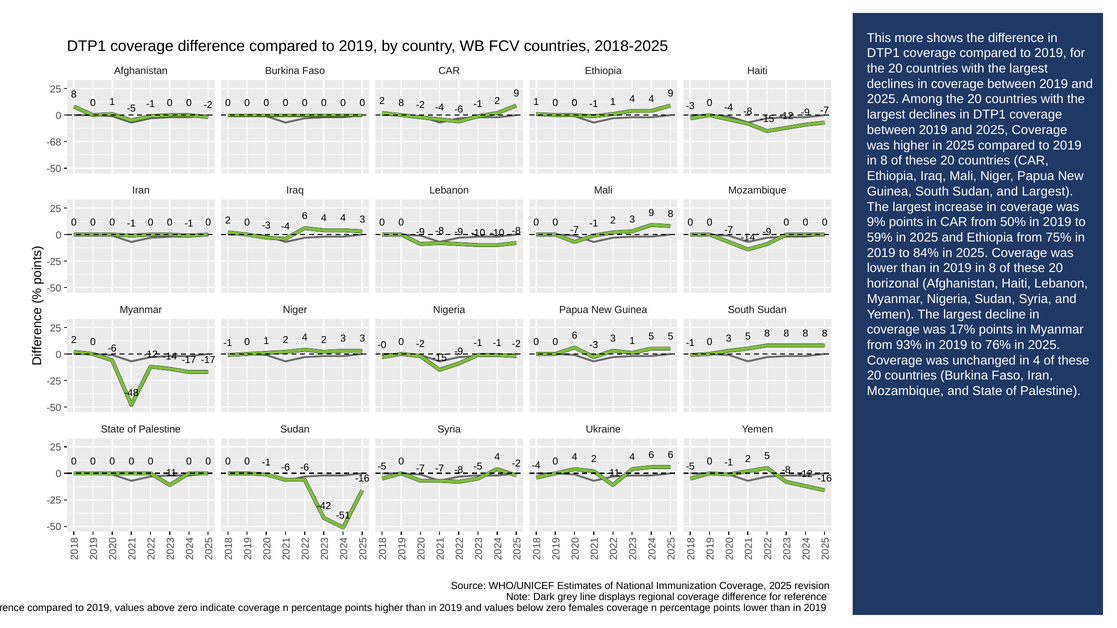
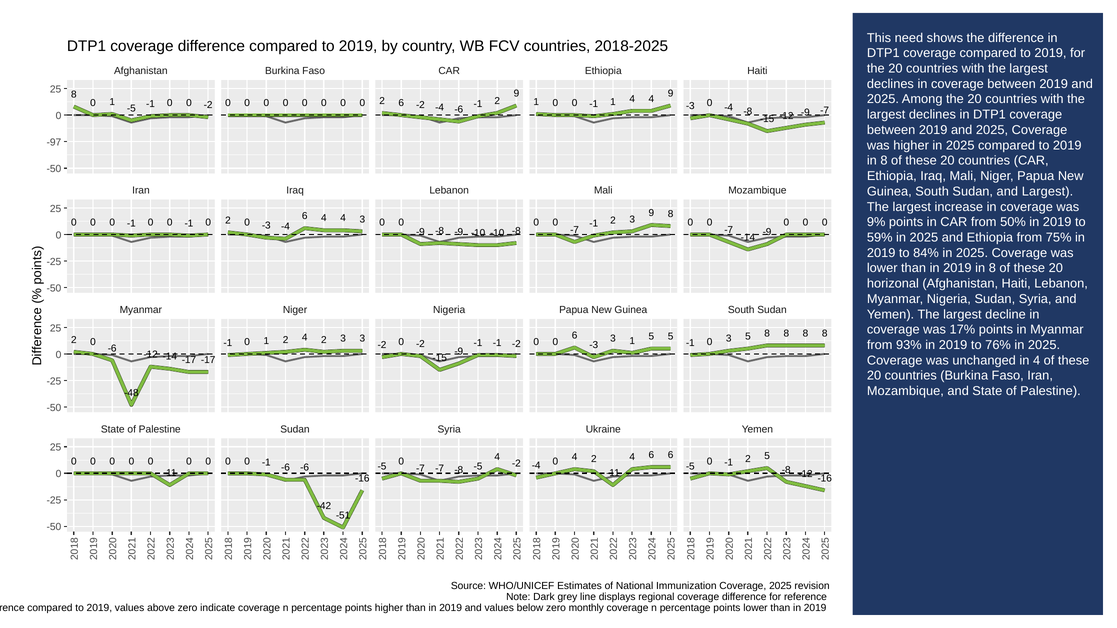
more: more -> need (909, 38)
2 8: 8 -> 6 (401, 103)
-68: -68 -> -97 (54, 142)
-0: -0 -> -2 (382, 345)
females: females -> monthly (586, 608)
